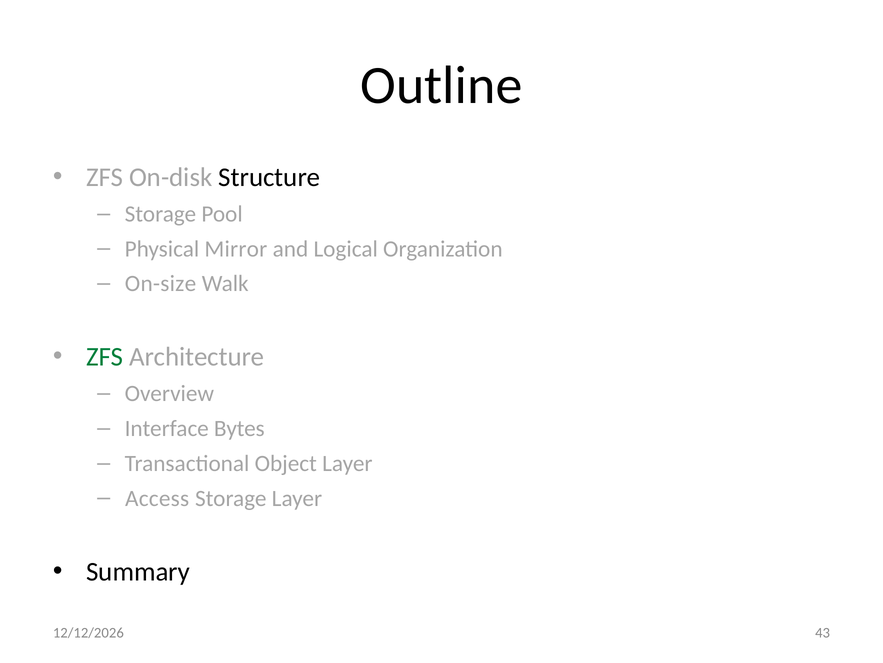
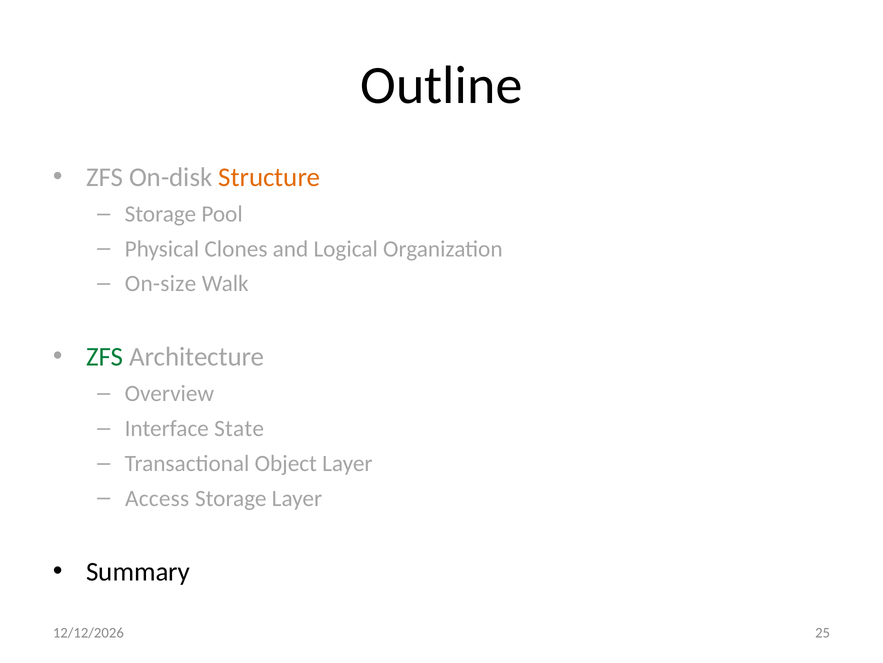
Structure colour: black -> orange (269, 177)
Mirror: Mirror -> Clones (236, 249)
Bytes: Bytes -> State (239, 428)
43: 43 -> 25 (823, 632)
